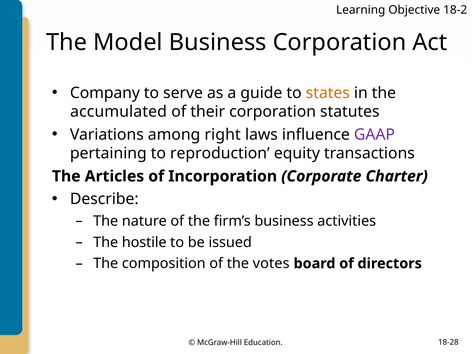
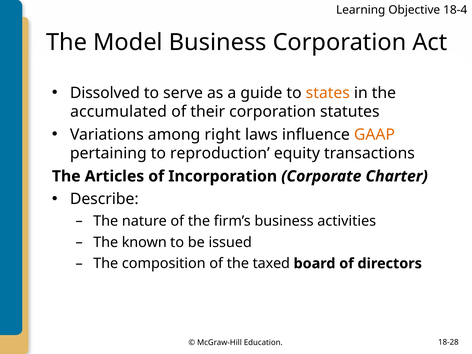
18-2: 18-2 -> 18-4 (455, 10)
Company: Company -> Dissolved (105, 93)
GAAP colour: purple -> orange (374, 135)
hostile: hostile -> known (144, 242)
votes: votes -> taxed (271, 264)
